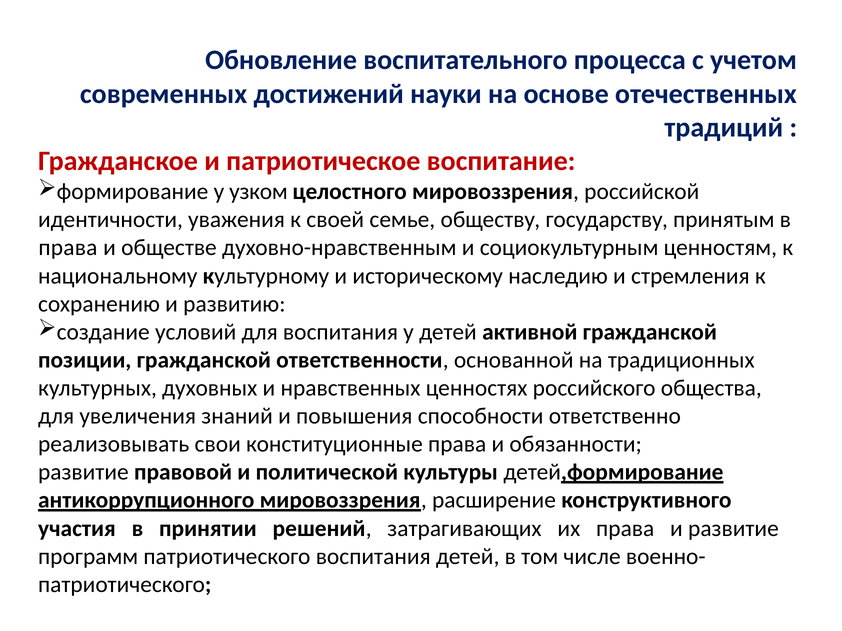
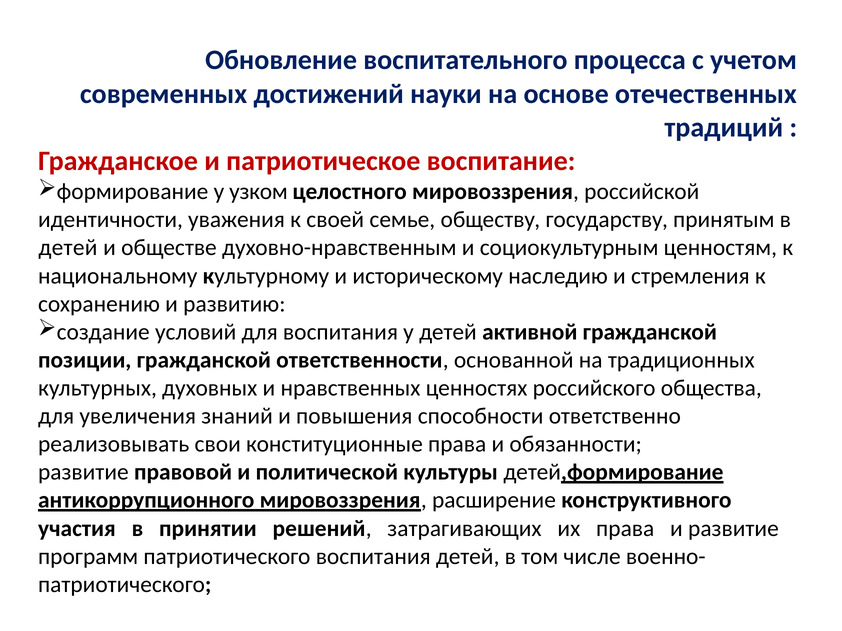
права: права -> детей (68, 248)
